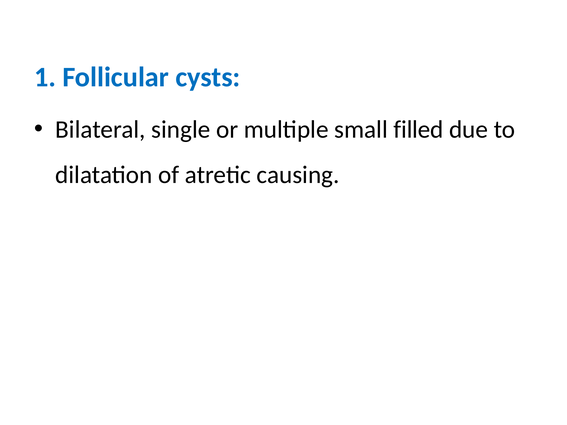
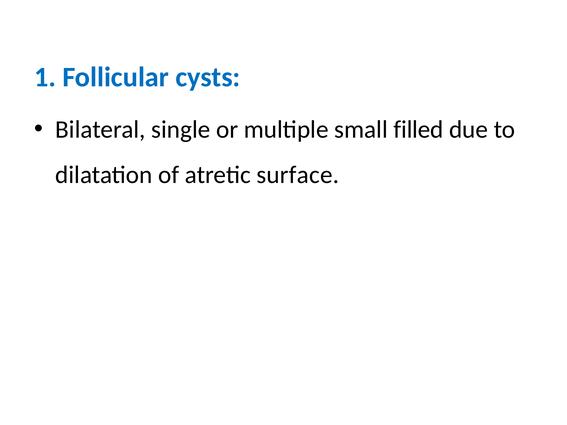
causing: causing -> surface (298, 175)
